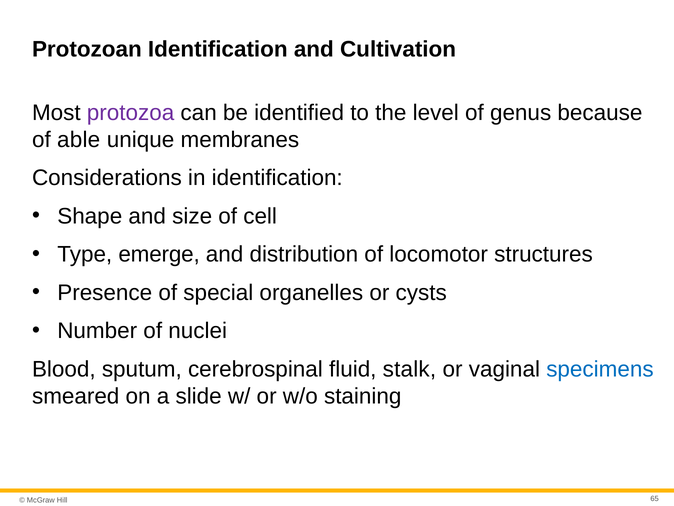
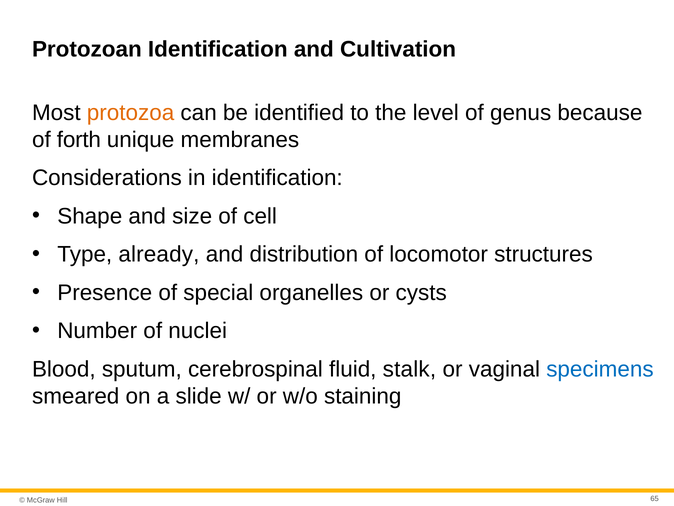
protozoa colour: purple -> orange (131, 113)
able: able -> forth (79, 139)
emerge: emerge -> already (159, 254)
